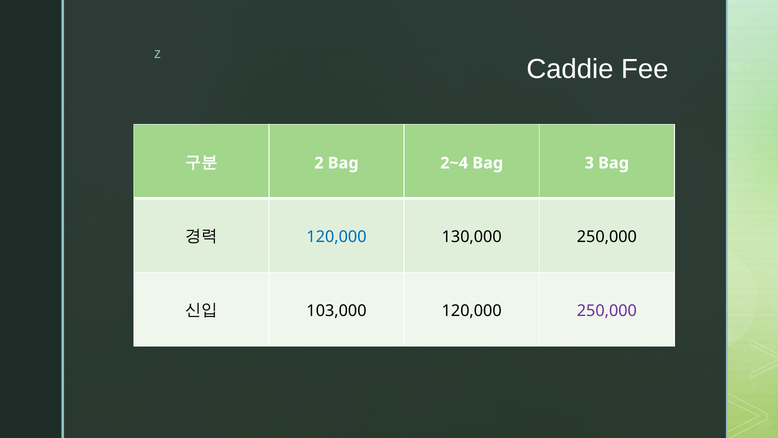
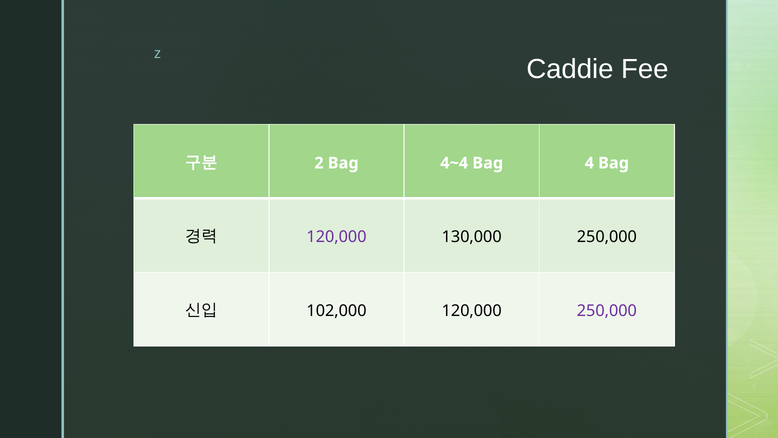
2~4: 2~4 -> 4~4 (454, 163)
3: 3 -> 4 (589, 163)
120,000 colour: blue -> purple (337, 237)
103,000: 103,000 -> 102,000 (337, 311)
